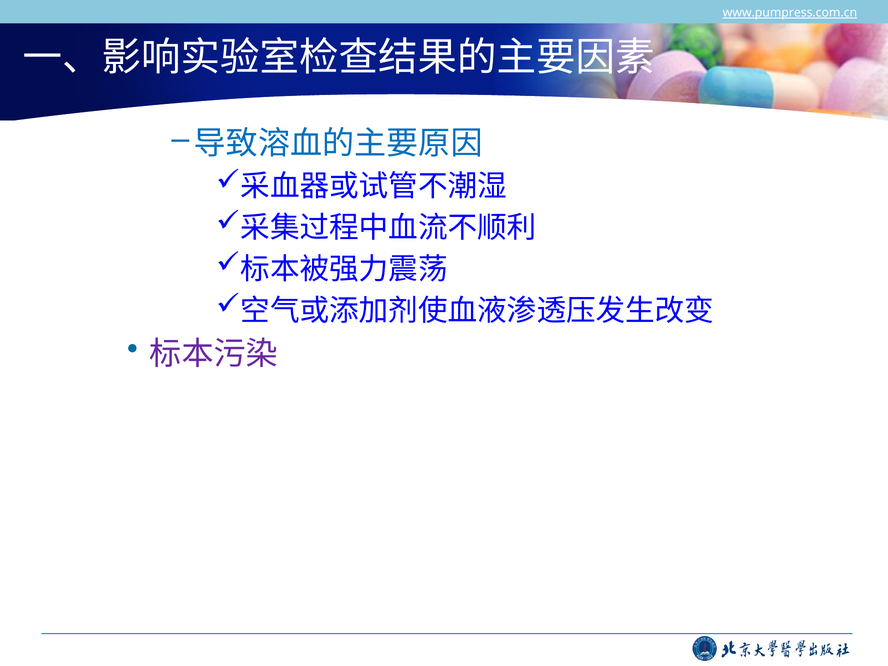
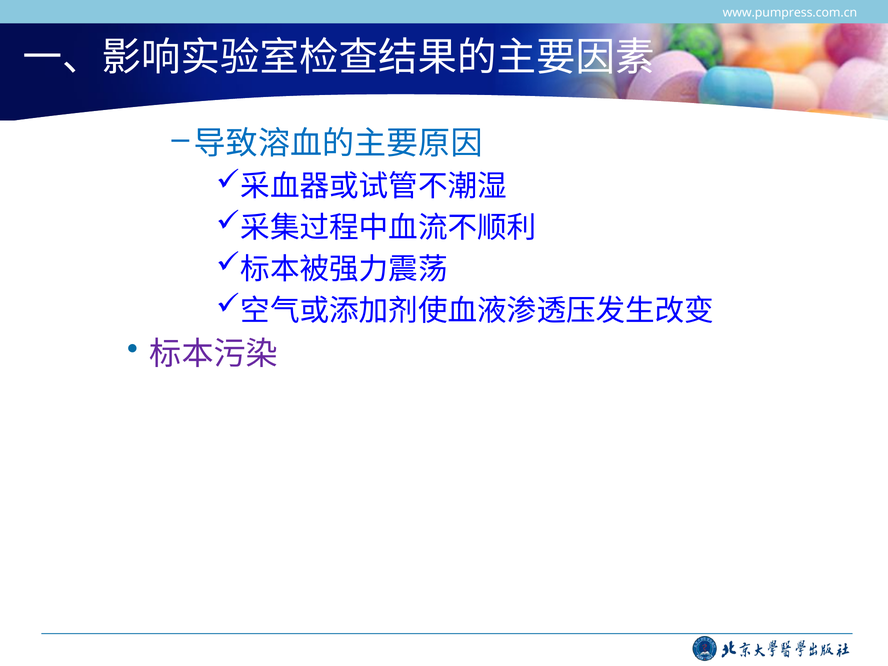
www.pumpress.com.cn underline: present -> none (790, 13)
